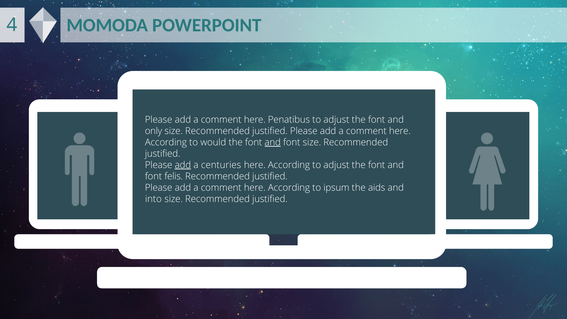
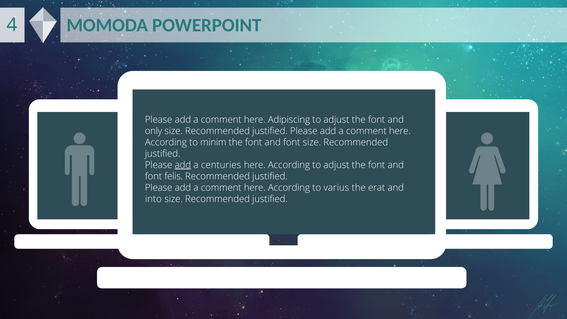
Penatibus: Penatibus -> Adipiscing (289, 120)
would: would -> minim (213, 142)
and underline: present -> none (273, 142)
ipsum: ipsum -> varius (336, 188)
aids: aids -> erat (377, 188)
